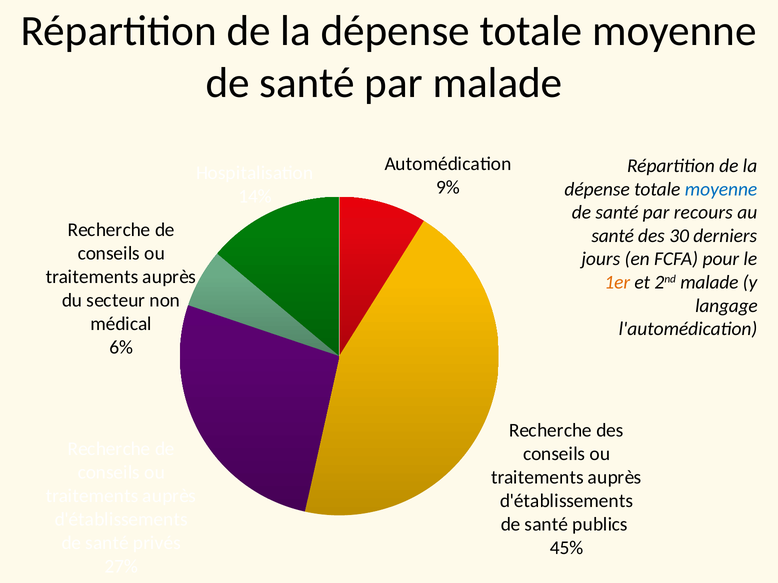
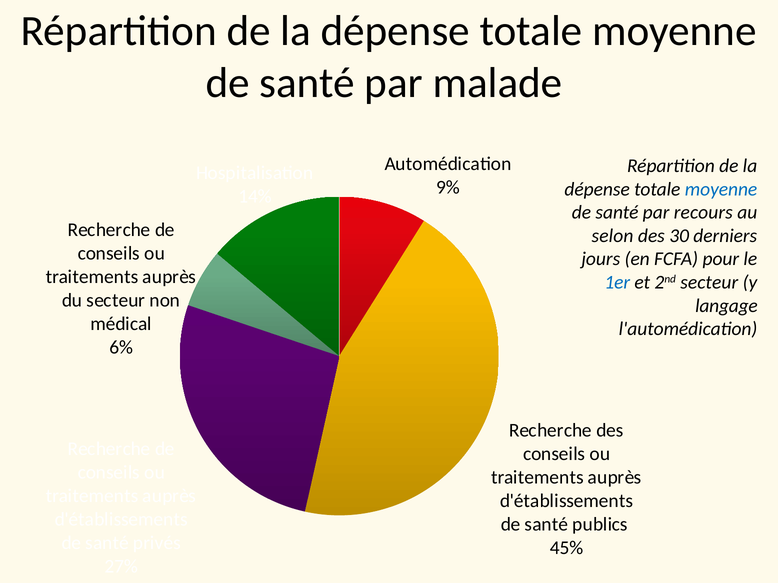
santé: santé -> selon (613, 236)
1er colour: orange -> blue (617, 283)
2nd malade: malade -> secteur (709, 283)
